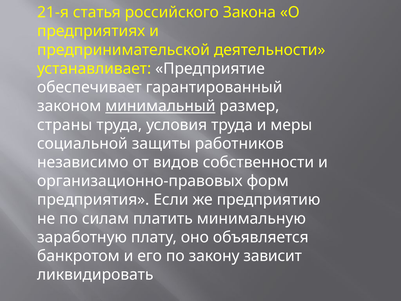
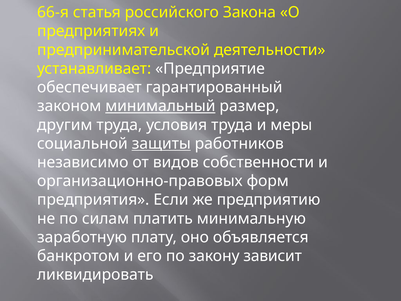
21-я: 21-я -> 66-я (53, 12)
страны: страны -> другим (65, 125)
защиты underline: none -> present (161, 143)
